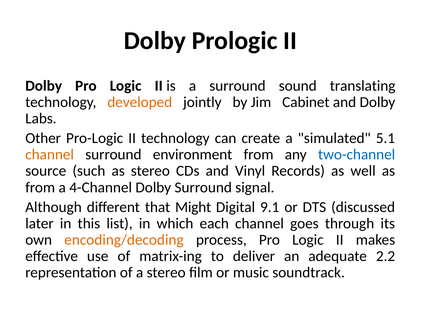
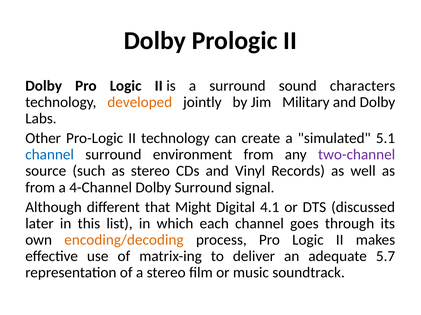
translating: translating -> characters (363, 86)
Cabinet: Cabinet -> Military (306, 102)
channel colour: orange -> blue (50, 155)
two-channel colour: blue -> purple (357, 155)
9.1: 9.1 -> 4.1 (270, 208)
2.2: 2.2 -> 5.7 (386, 257)
